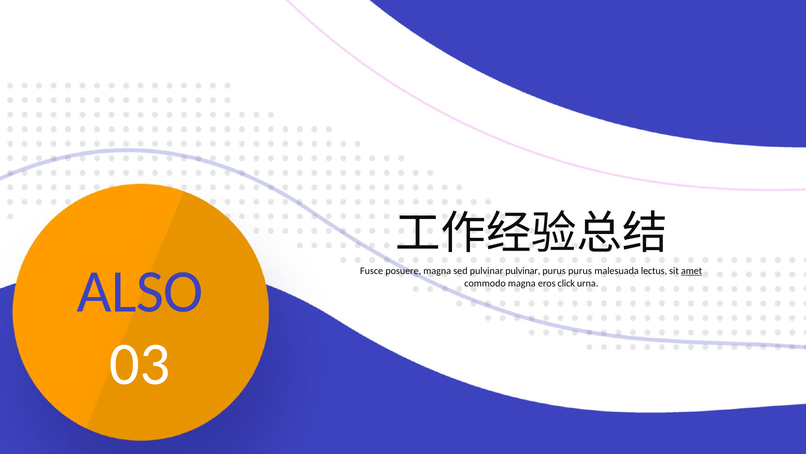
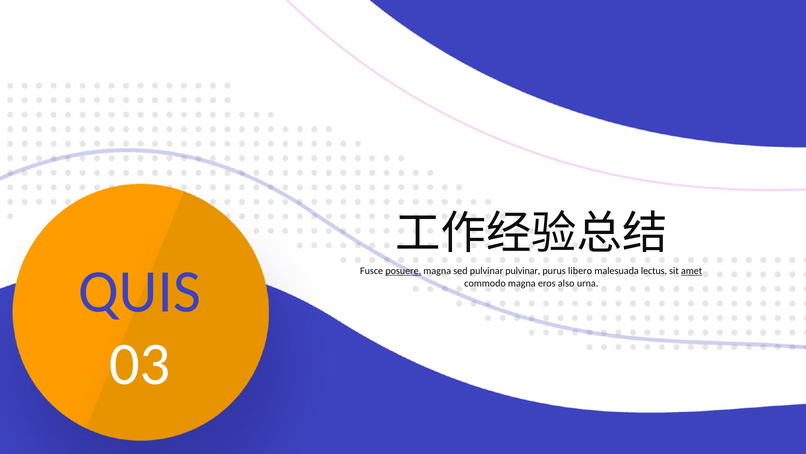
posuere underline: none -> present (403, 271)
purus purus: purus -> libero (580, 271)
ALSO: ALSO -> QUIS (140, 291)
click: click -> also (566, 283)
